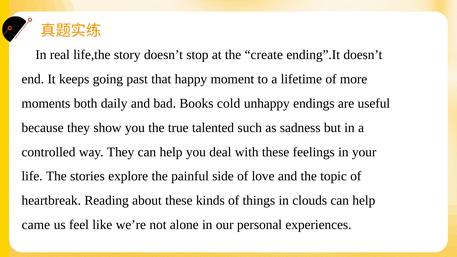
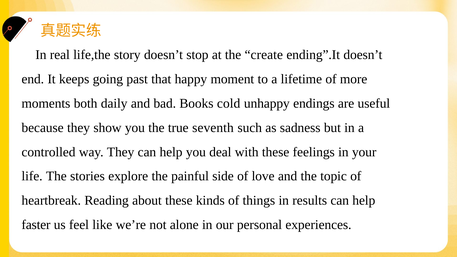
talented: talented -> seventh (213, 128)
clouds: clouds -> results (310, 201)
came: came -> faster (36, 225)
